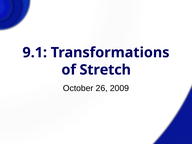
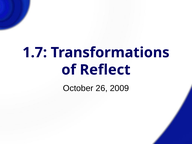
9.1: 9.1 -> 1.7 (35, 53)
Stretch: Stretch -> Reflect (105, 70)
